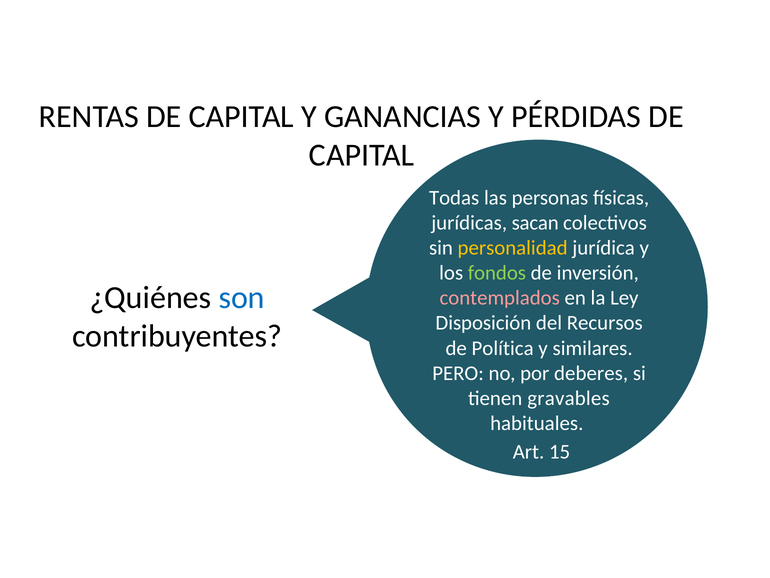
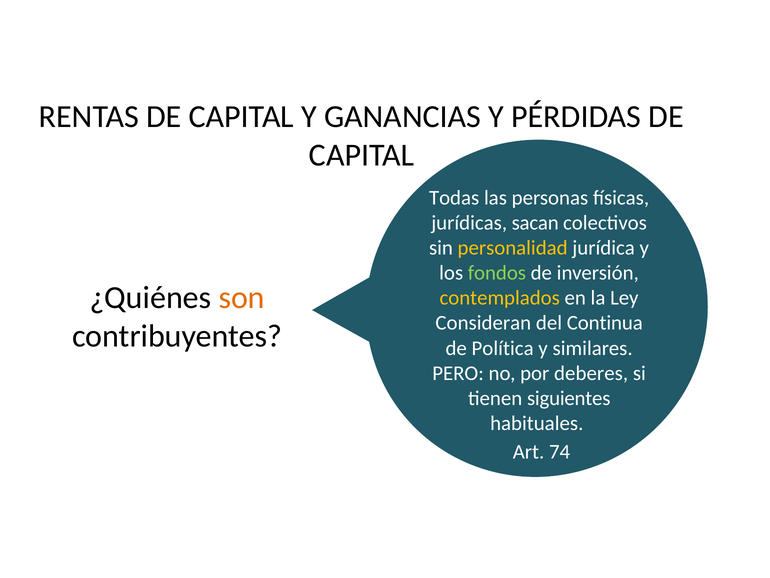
son colour: blue -> orange (242, 297)
contemplados colour: pink -> yellow (500, 298)
Disposición: Disposición -> Consideran (483, 323)
Recursos: Recursos -> Continua (605, 323)
gravables: gravables -> siguientes (569, 398)
15: 15 -> 74 (560, 452)
